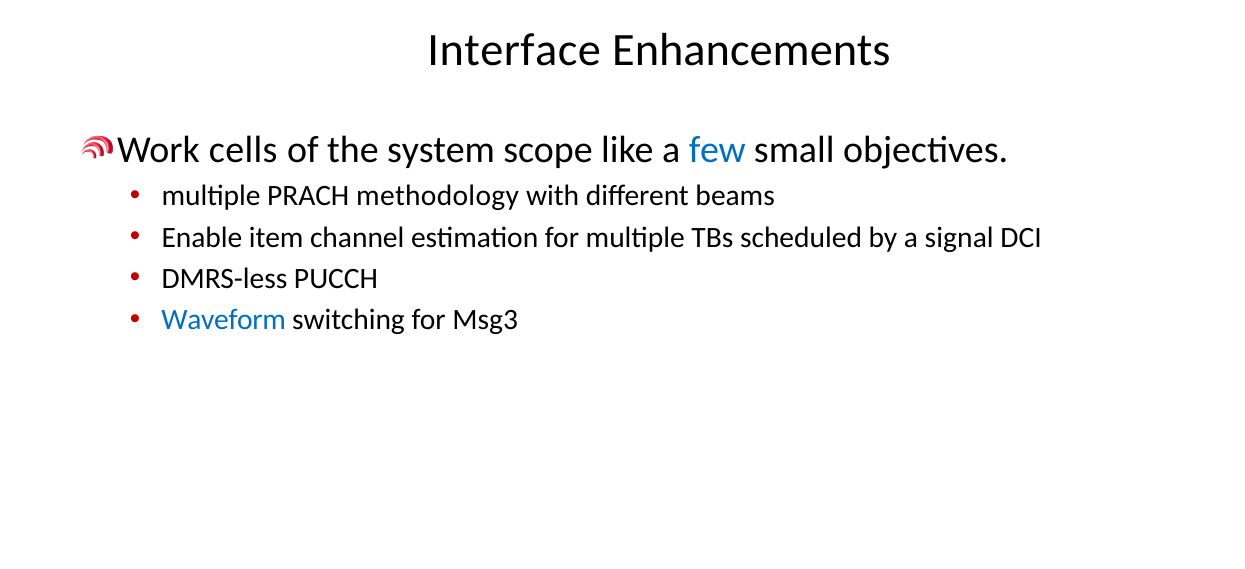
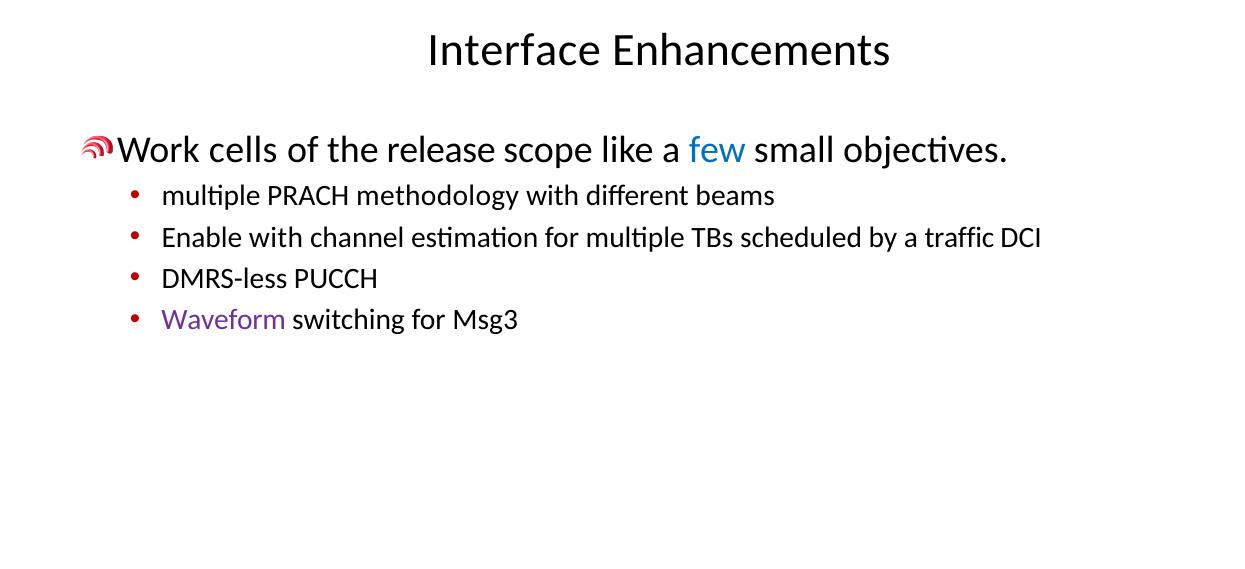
system: system -> release (441, 150)
Enable item: item -> with (276, 238)
signal: signal -> traffic (959, 238)
Waveform colour: blue -> purple (224, 320)
